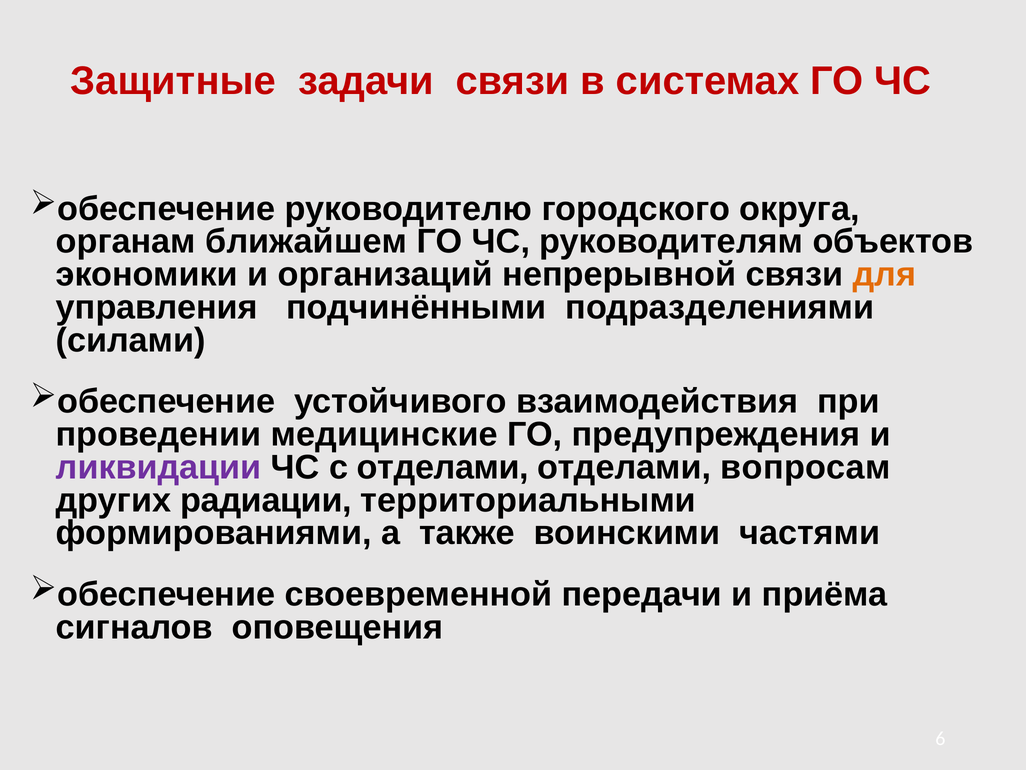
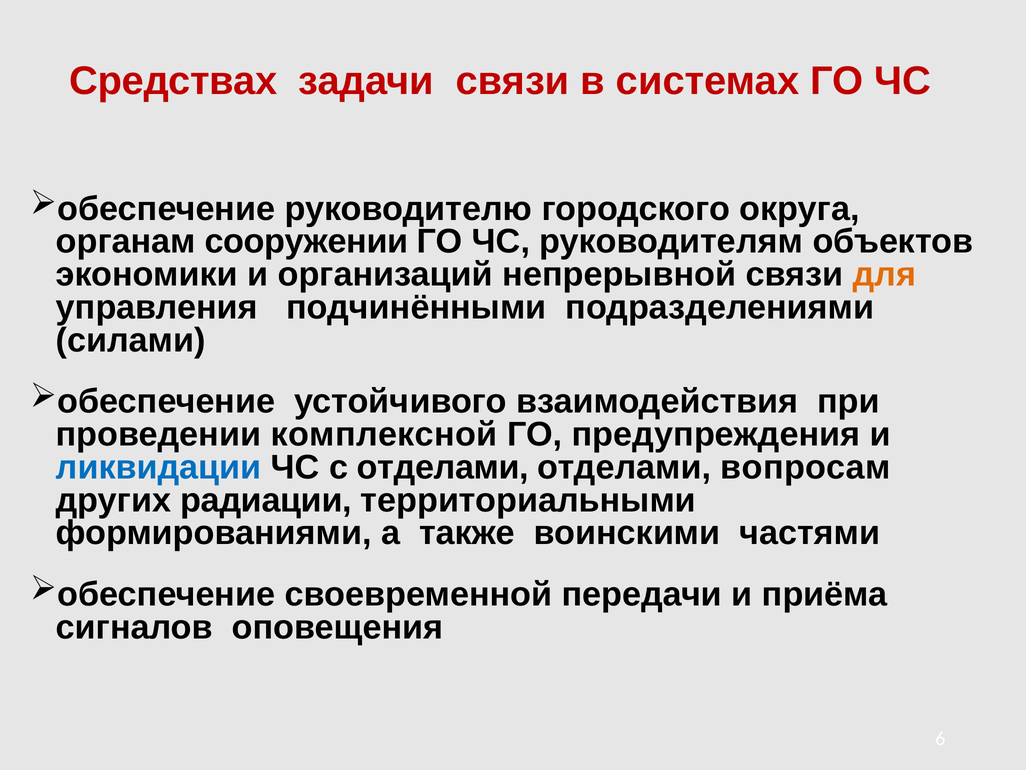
Защитные: Защитные -> Средствах (173, 81)
ближайшем: ближайшем -> сооружении (306, 241)
медицинские: медицинские -> комплексной (384, 434)
ликвидации colour: purple -> blue (159, 467)
